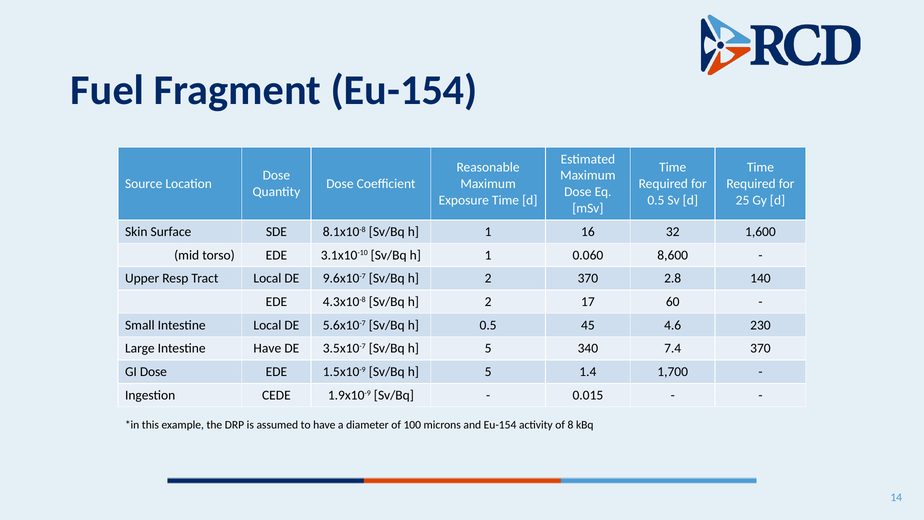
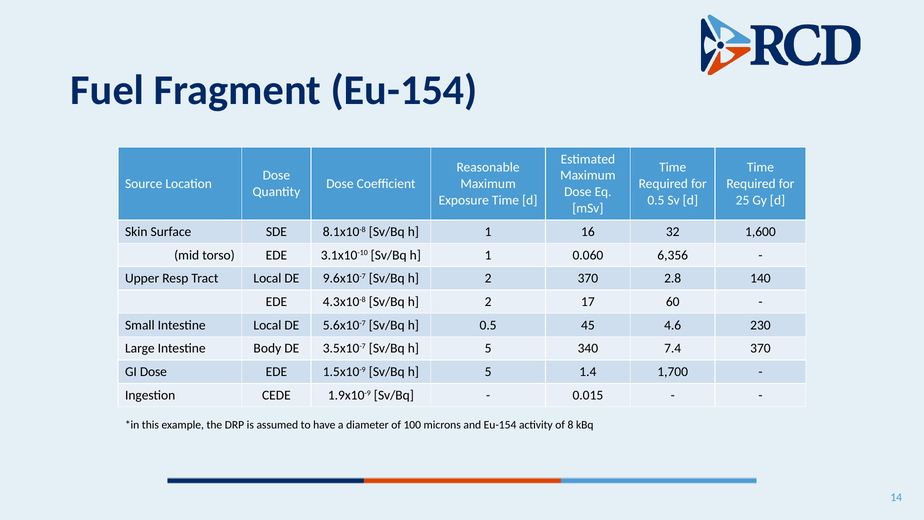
8,600: 8,600 -> 6,356 (673, 255)
Intestine Have: Have -> Body (267, 348)
